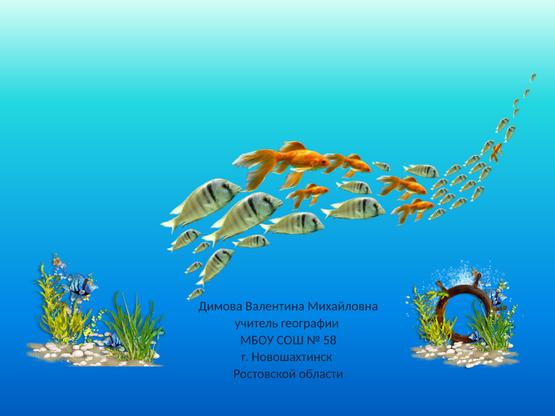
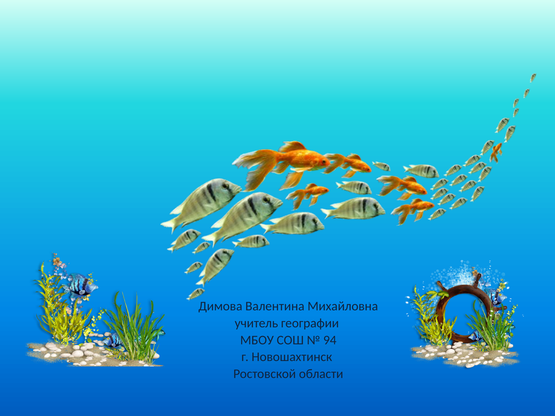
58: 58 -> 94 (330, 340)
